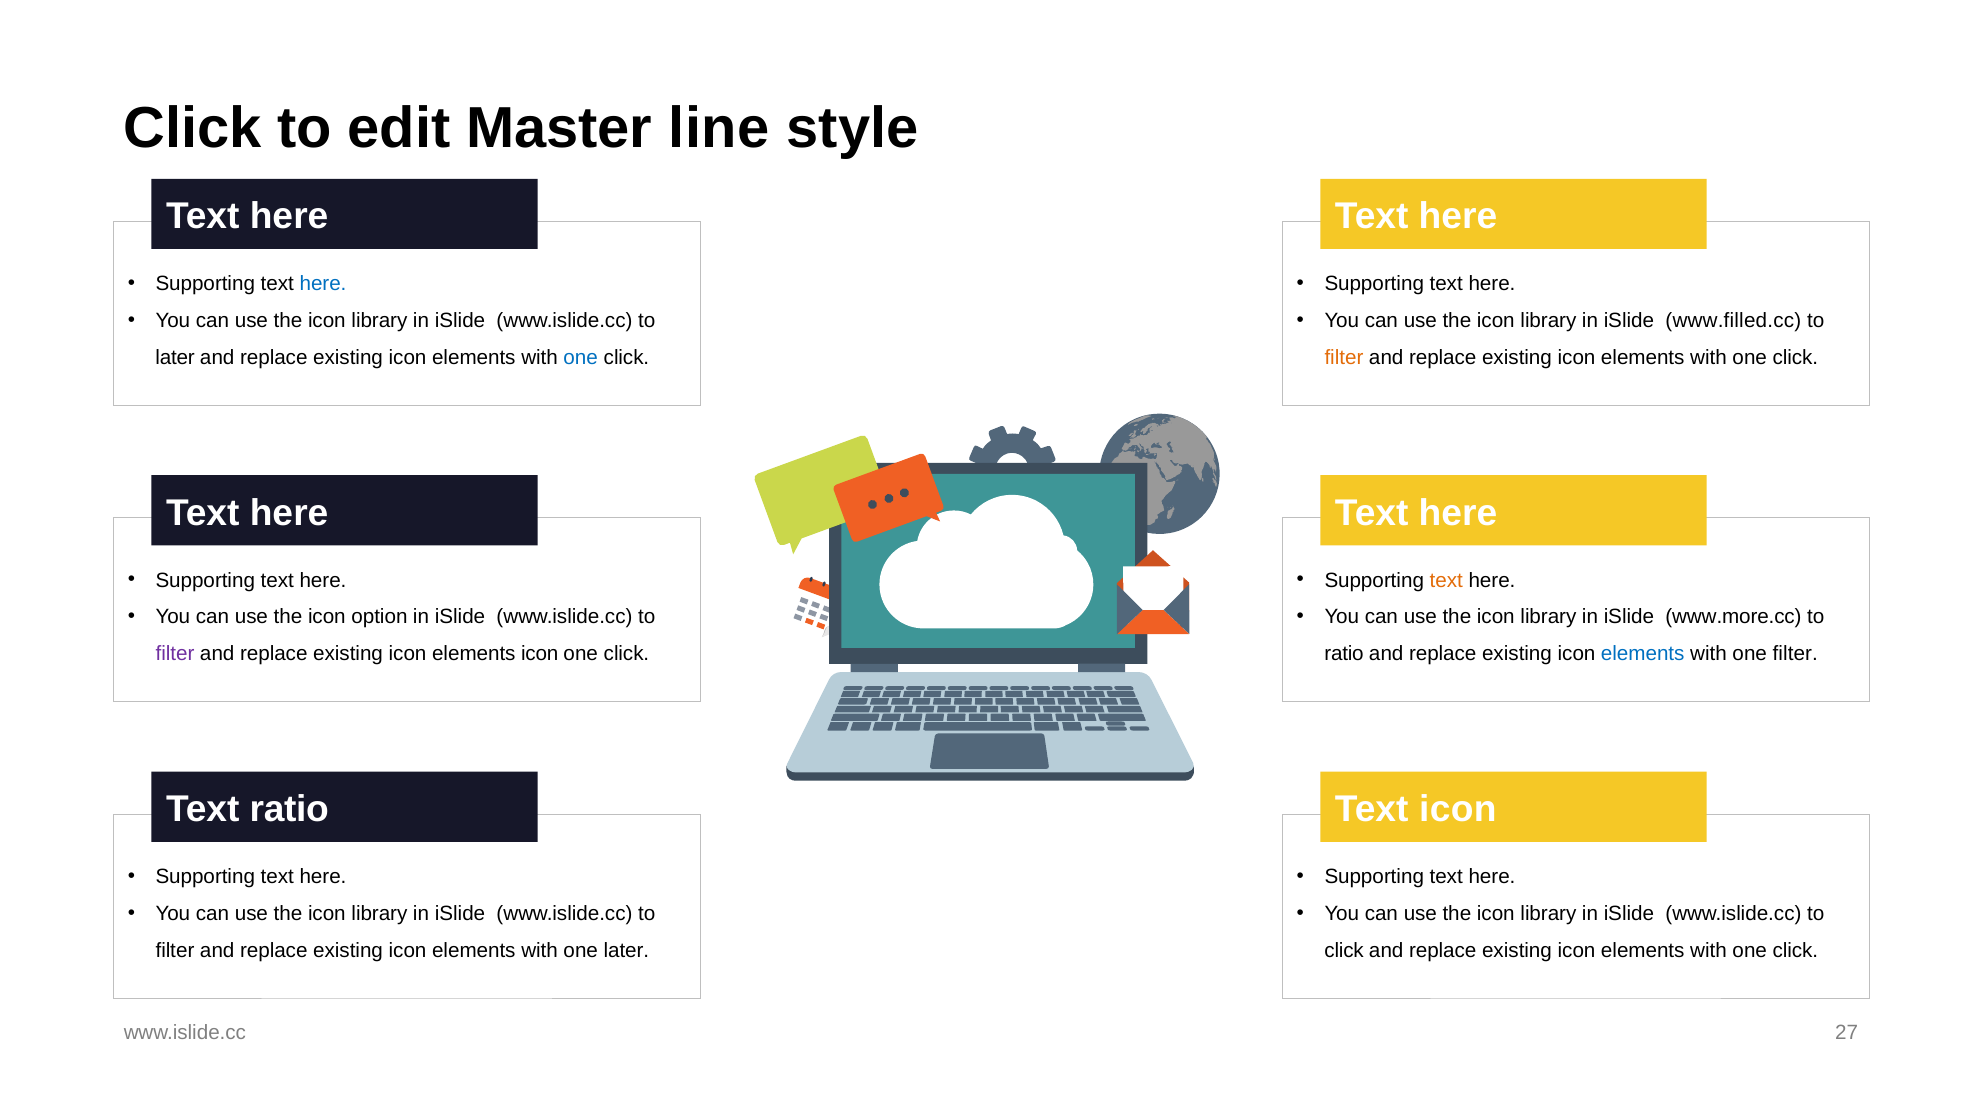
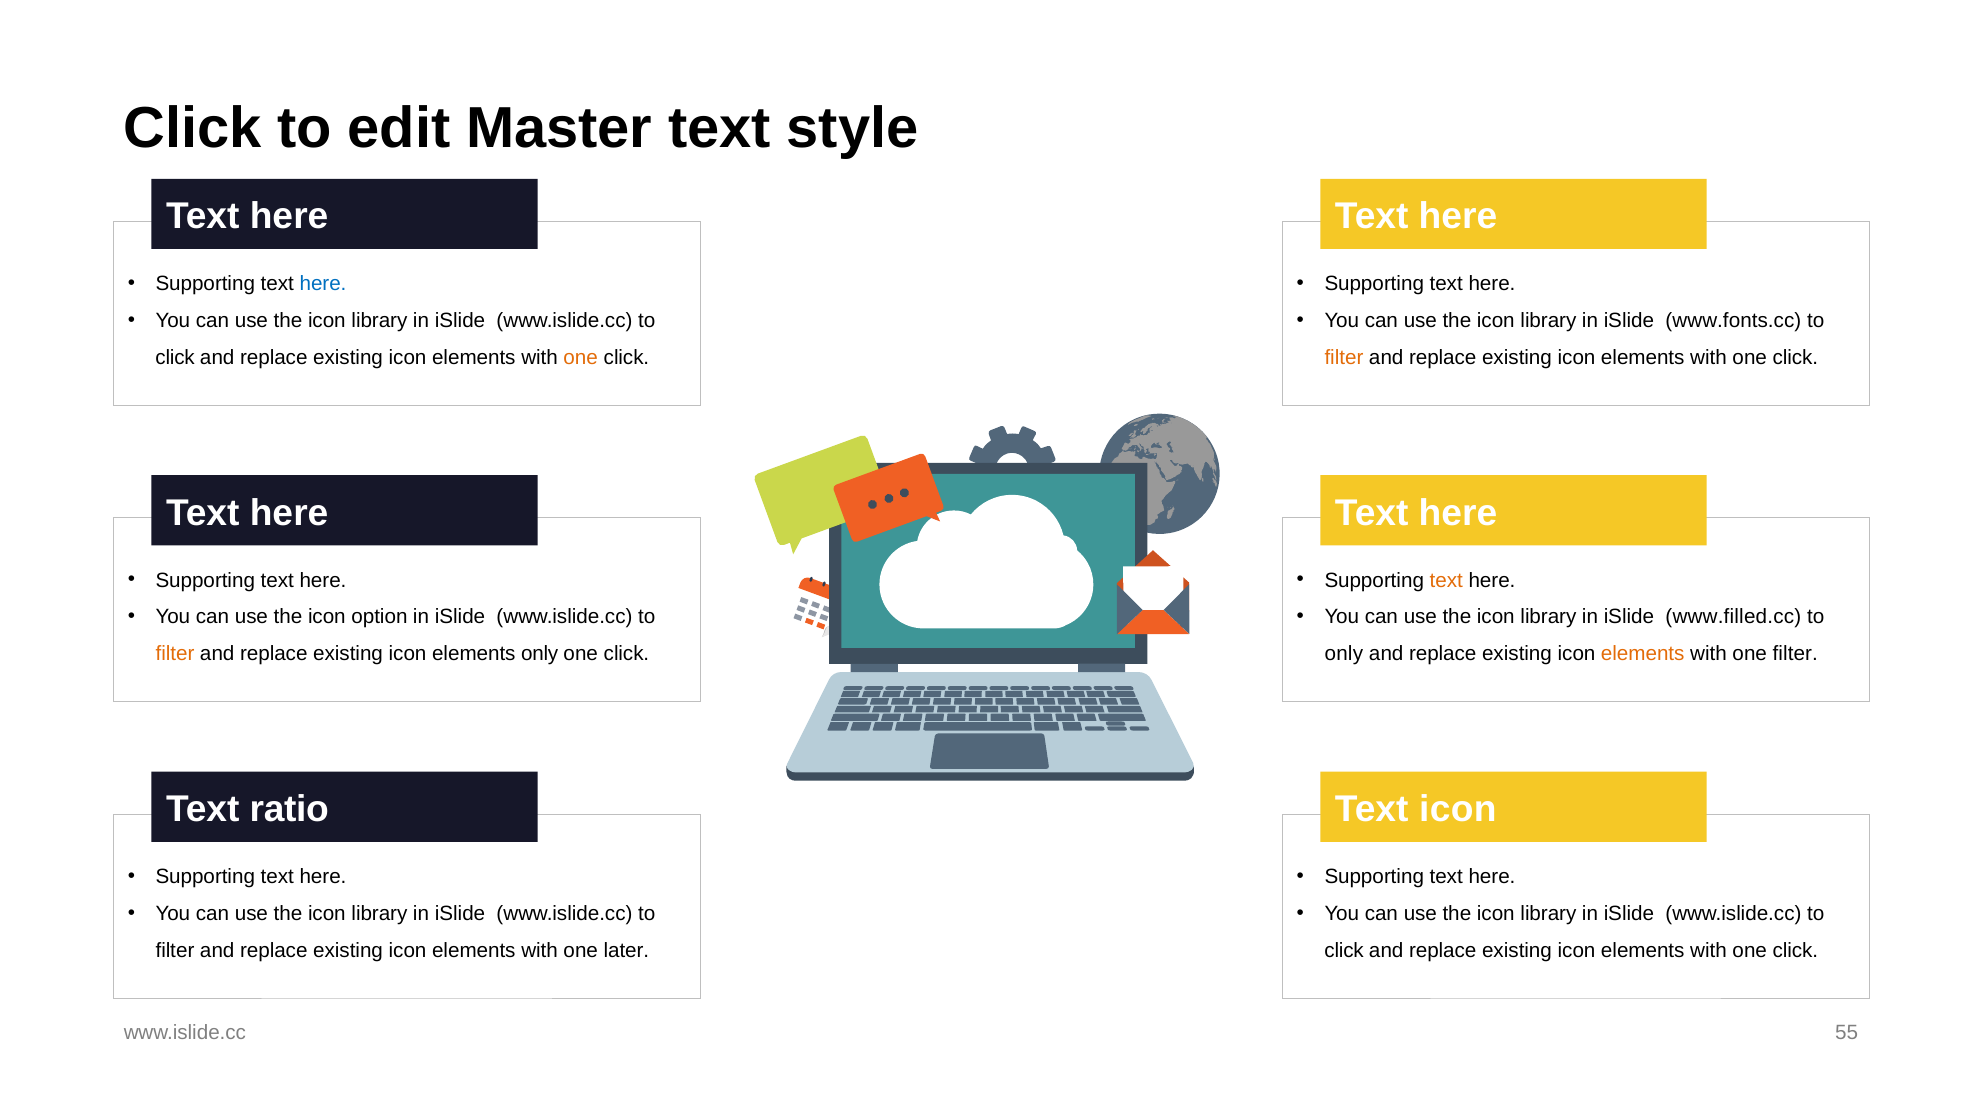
Master line: line -> text (720, 128)
www.filled.cc: www.filled.cc -> www.fonts.cc (1733, 321)
later: later -> click (175, 358)
one colour: blue -> orange (581, 358)
www.more.cc: www.more.cc -> www.filled.cc (1733, 617)
filter colour: purple -> orange (175, 654)
elements icon: icon -> only (540, 654)
ratio: ratio -> only (1344, 654)
elements colour: blue -> orange (1643, 654)
27: 27 -> 55 (1847, 1033)
